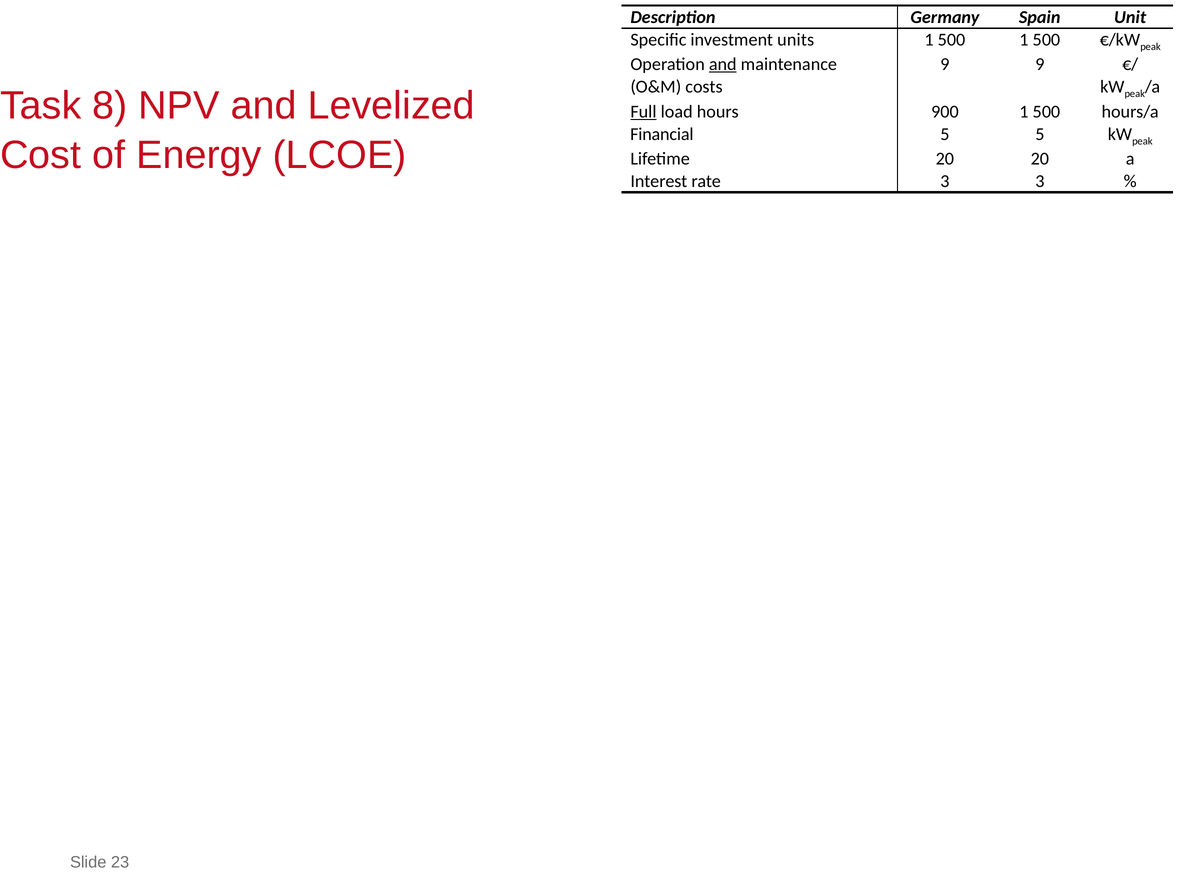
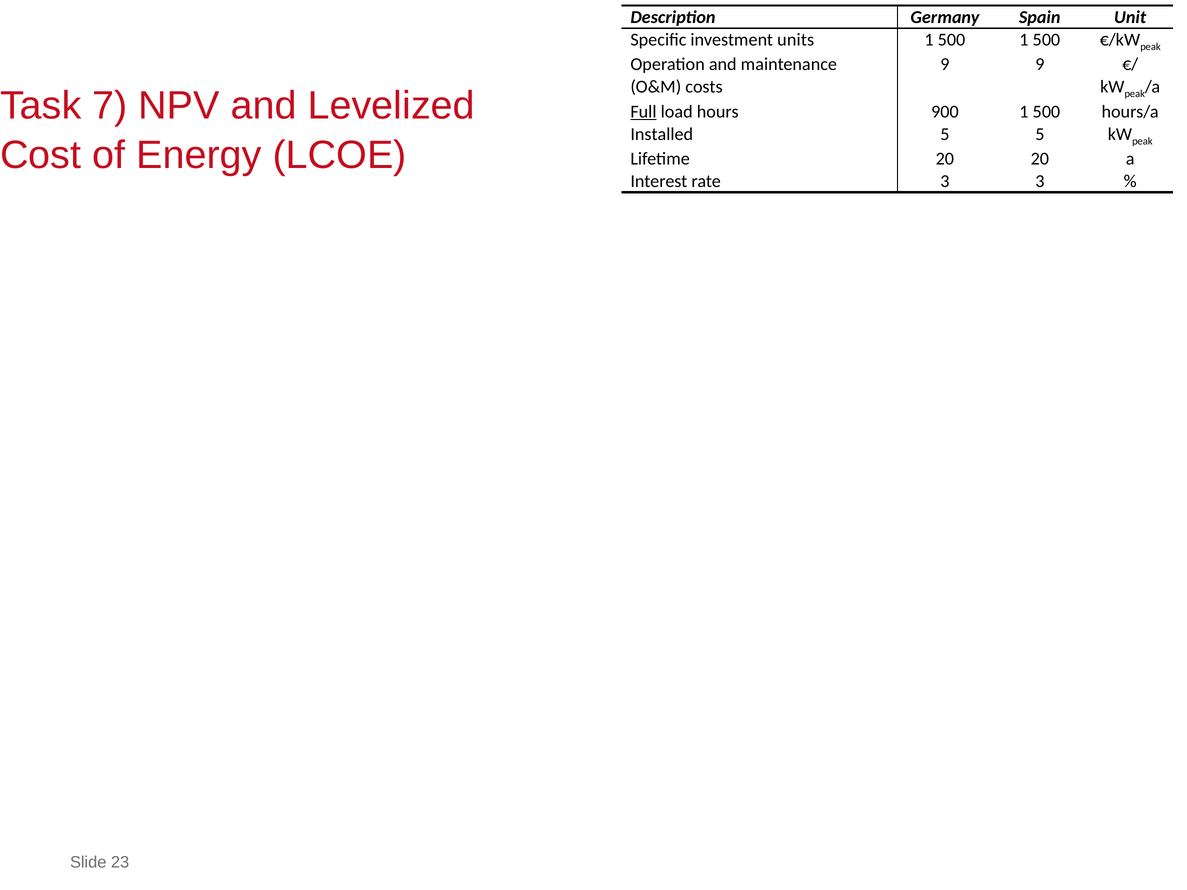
and underline: present -> none (723, 64)
8: 8 -> 7 (110, 106)
Financial: Financial -> Installed (662, 134)
